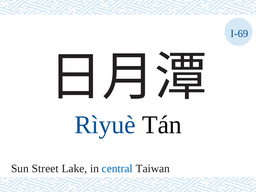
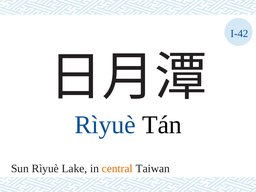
I-69: I-69 -> I-42 (239, 34)
Sun Street: Street -> Rìyuè (45, 168)
central colour: blue -> orange (117, 168)
